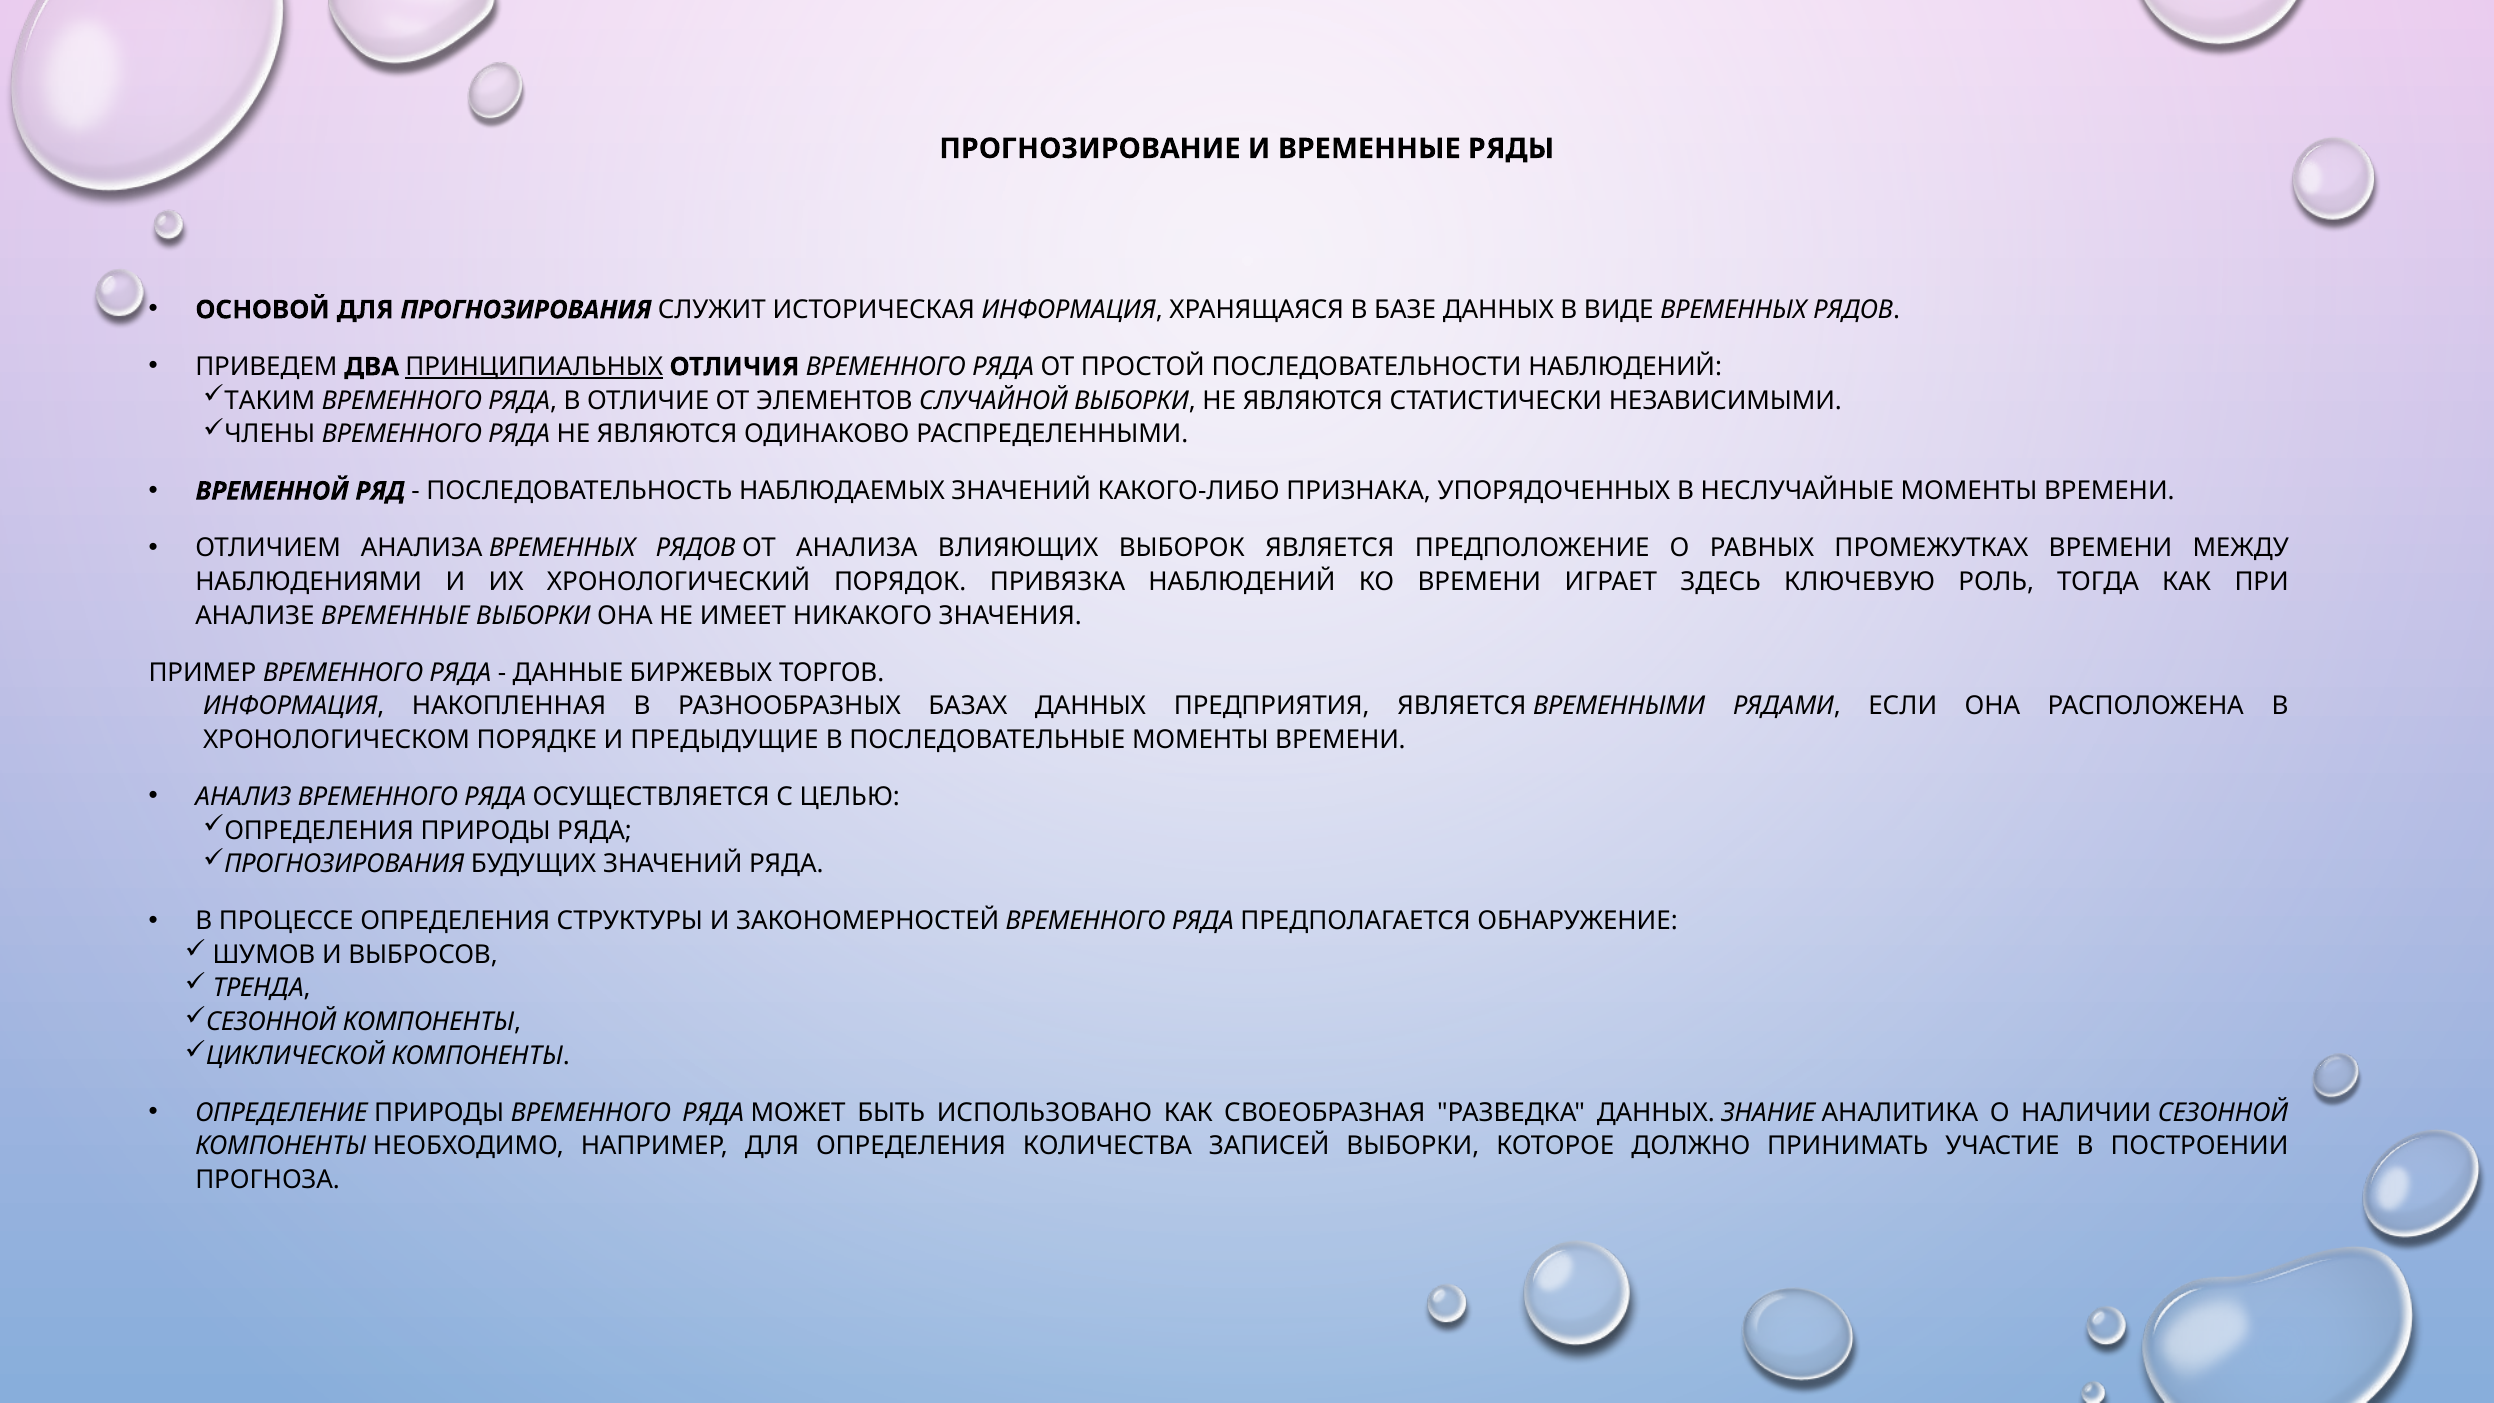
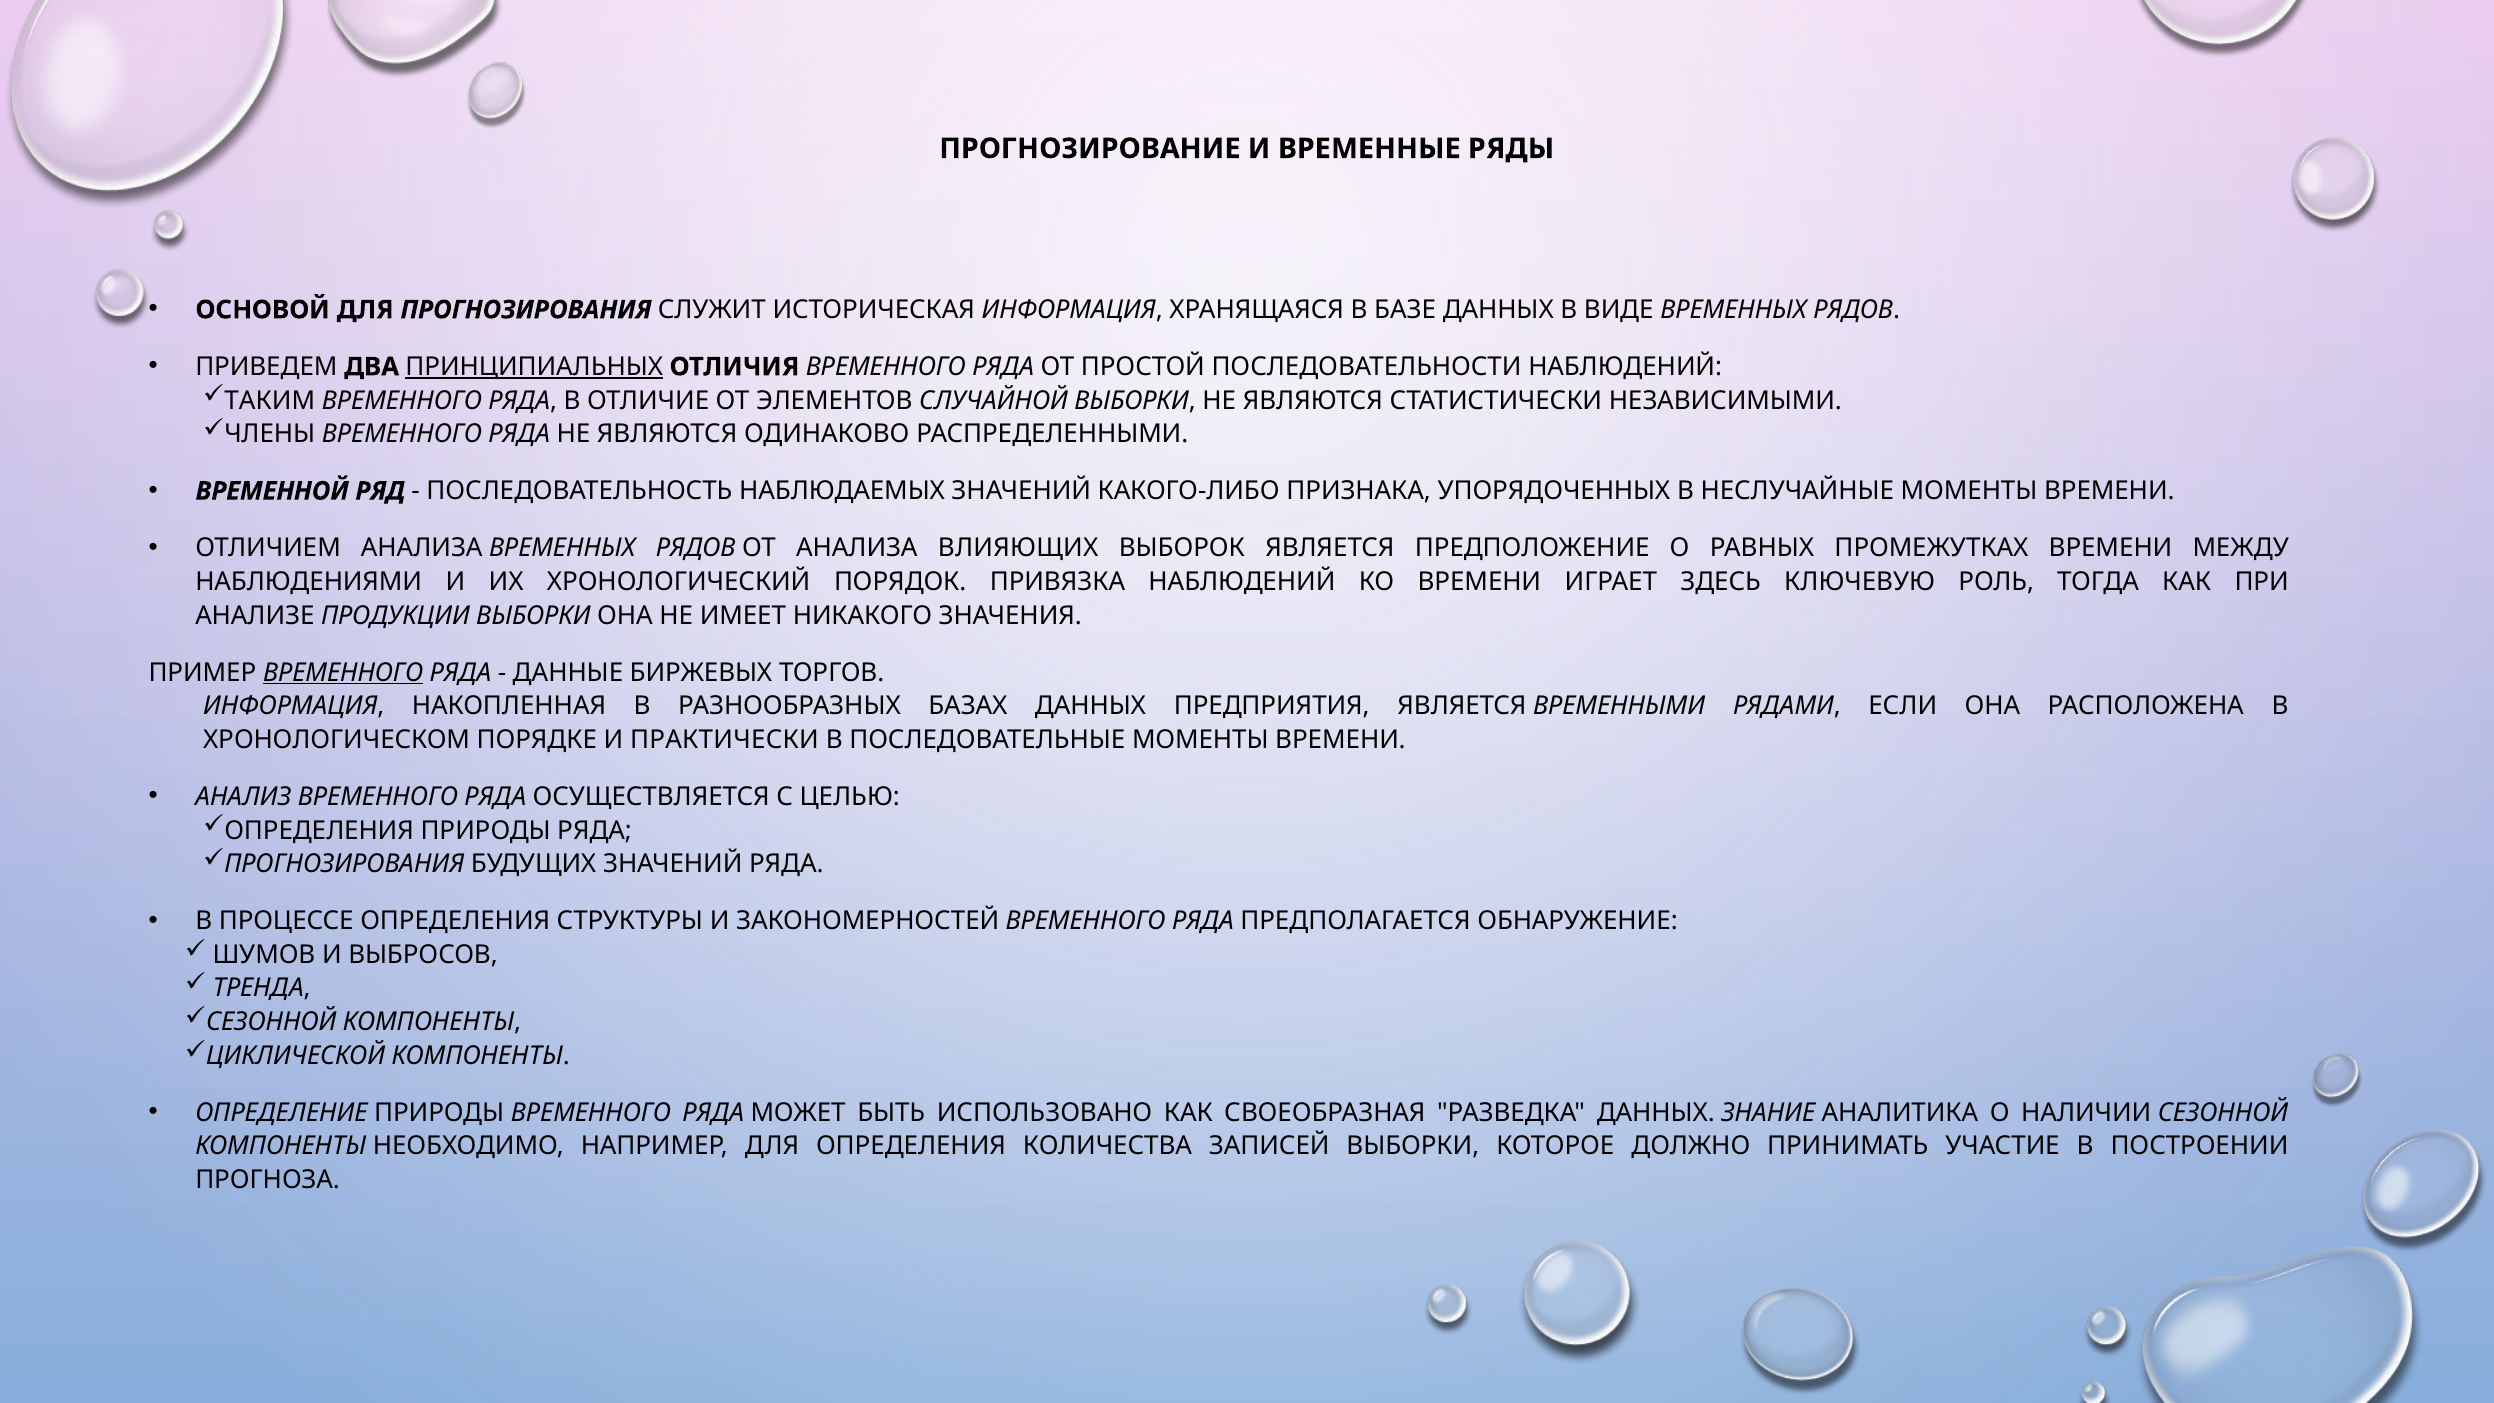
АНАЛИЗЕ ВРЕМЕННЫЕ: ВРЕМЕННЫЕ -> ПРОДУКЦИИ (395, 615)
ВРЕМЕННОГО underline: none -> present (343, 672)
ПРЕДЫДУЩИЕ: ПРЕДЫДУЩИЕ -> ПРАКТИЧЕСКИ (724, 740)
